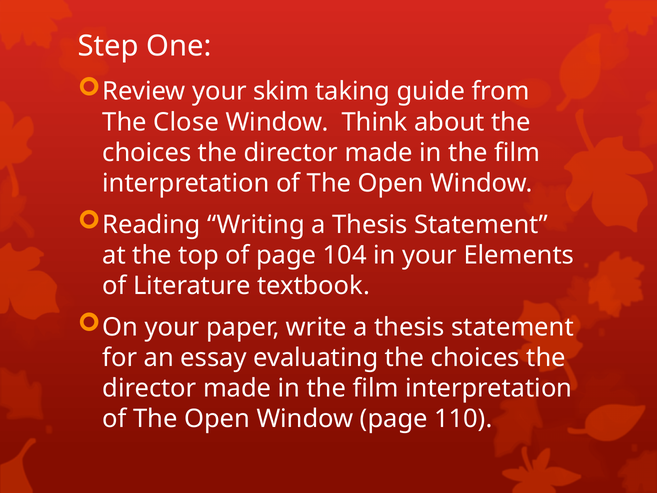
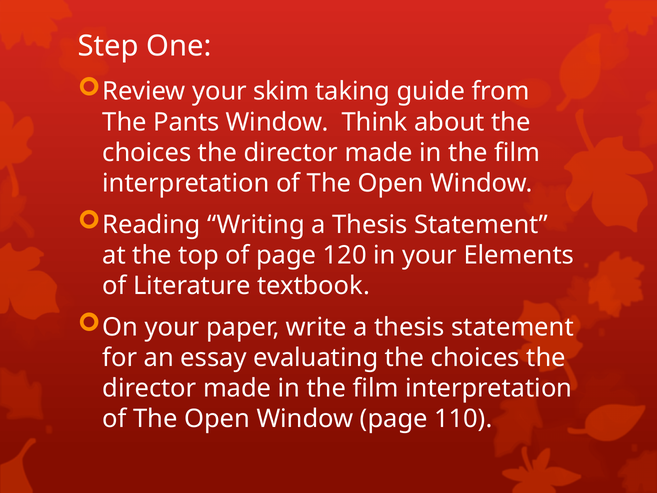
Close: Close -> Pants (186, 122)
104: 104 -> 120 (345, 255)
